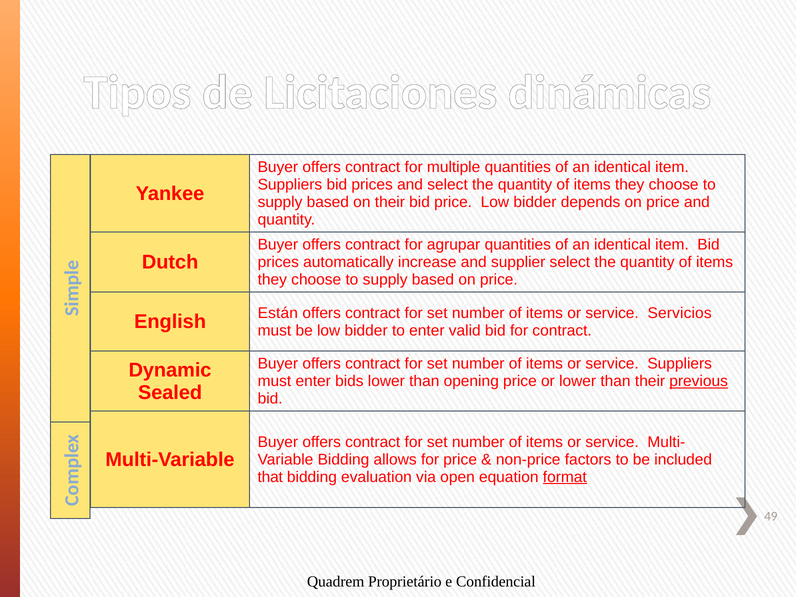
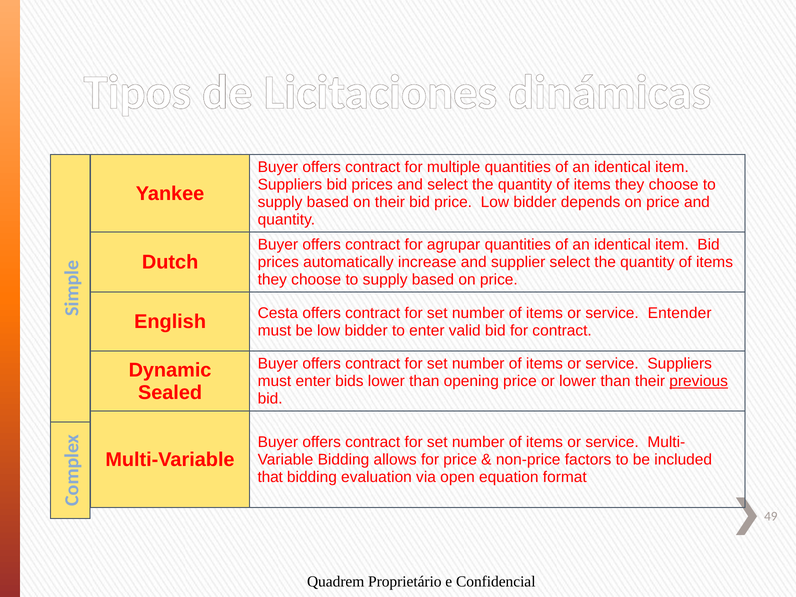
Están: Están -> Cesta (278, 313)
Servicios: Servicios -> Entender (680, 313)
format underline: present -> none (565, 477)
